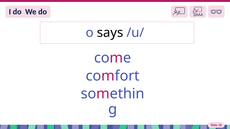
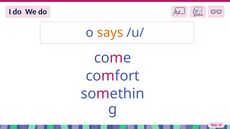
says colour: black -> orange (110, 33)
